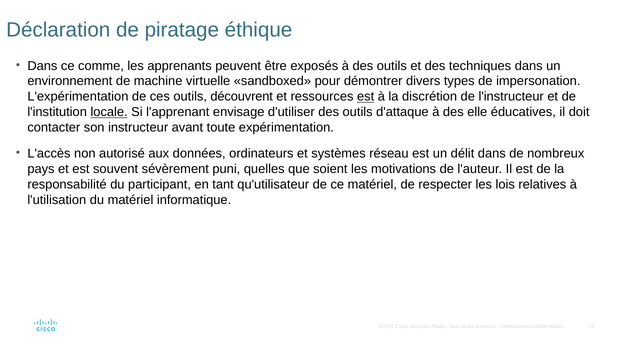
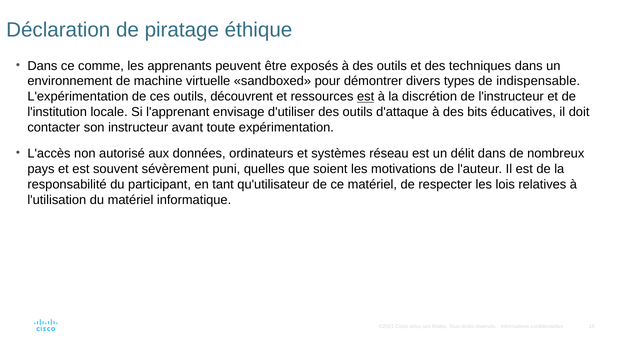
impersonation: impersonation -> indispensable (538, 81)
locale underline: present -> none (109, 112)
elle: elle -> bits (477, 112)
